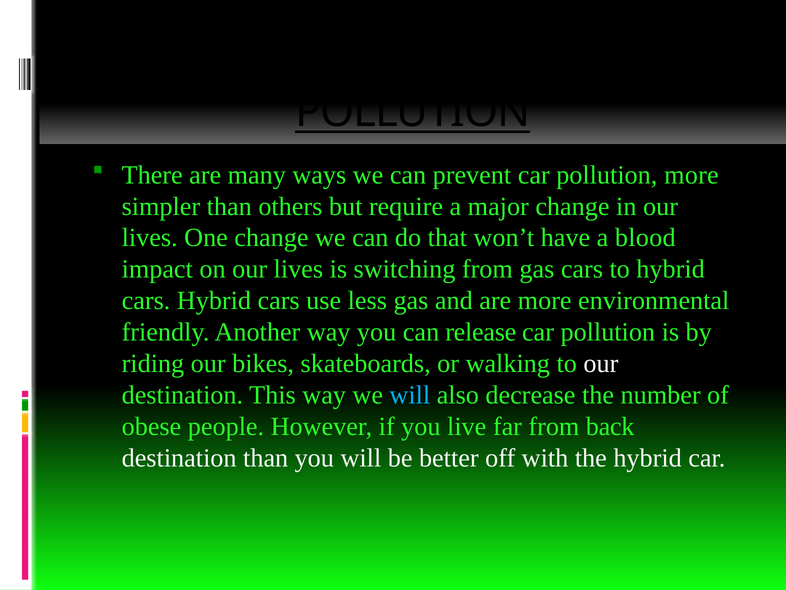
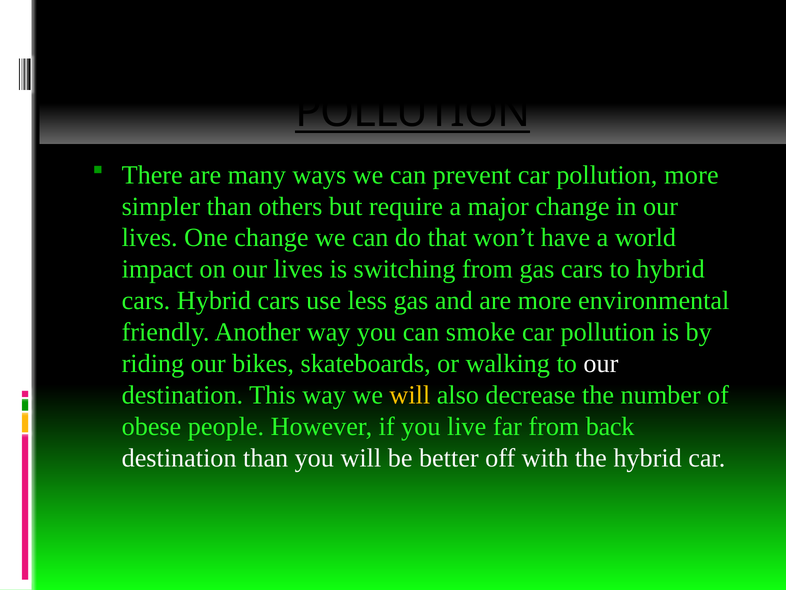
blood: blood -> world (645, 238)
release: release -> smoke (481, 332)
will colour: light blue -> yellow (410, 395)
